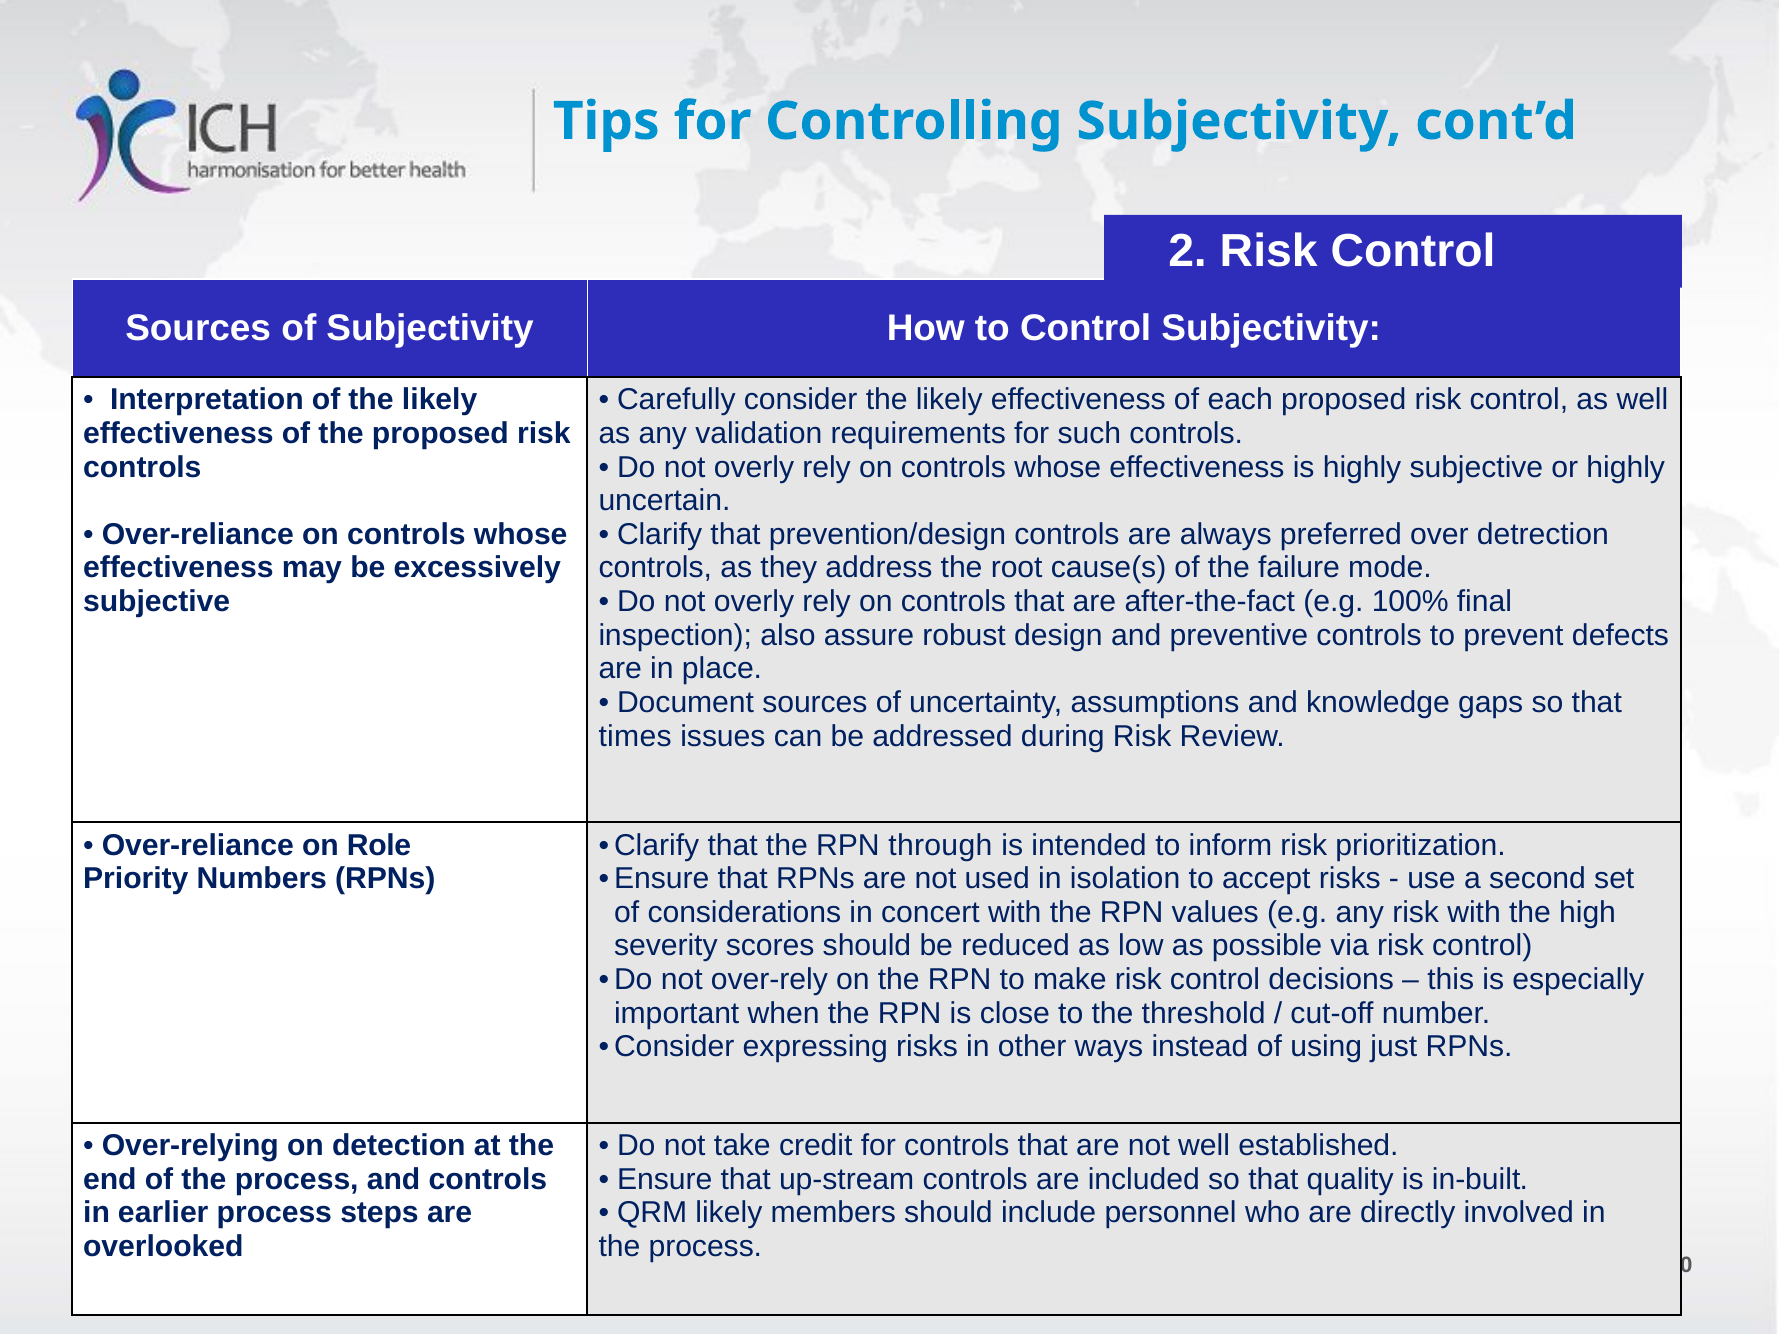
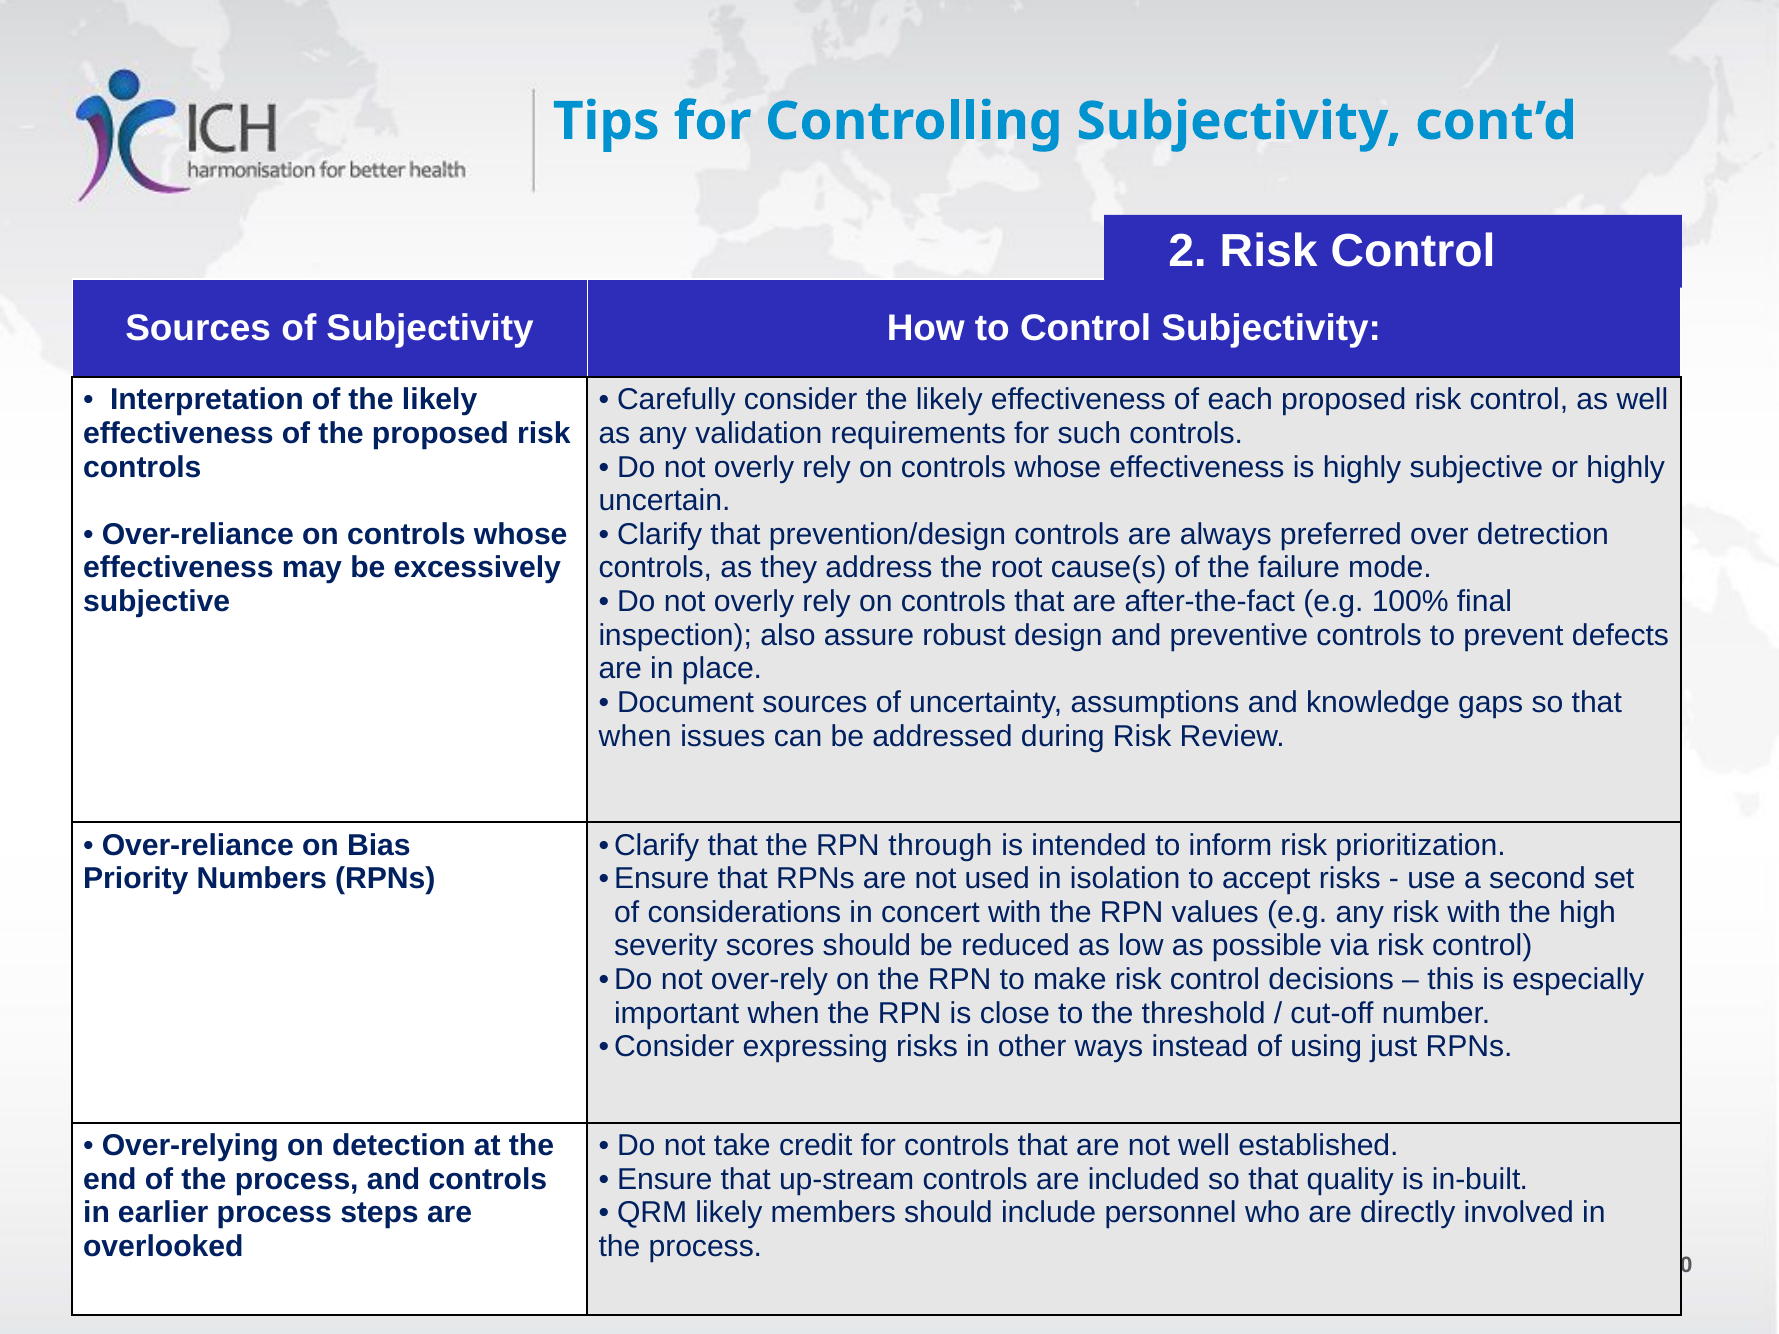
times: times -> when (635, 736)
Role: Role -> Bias (379, 845)
